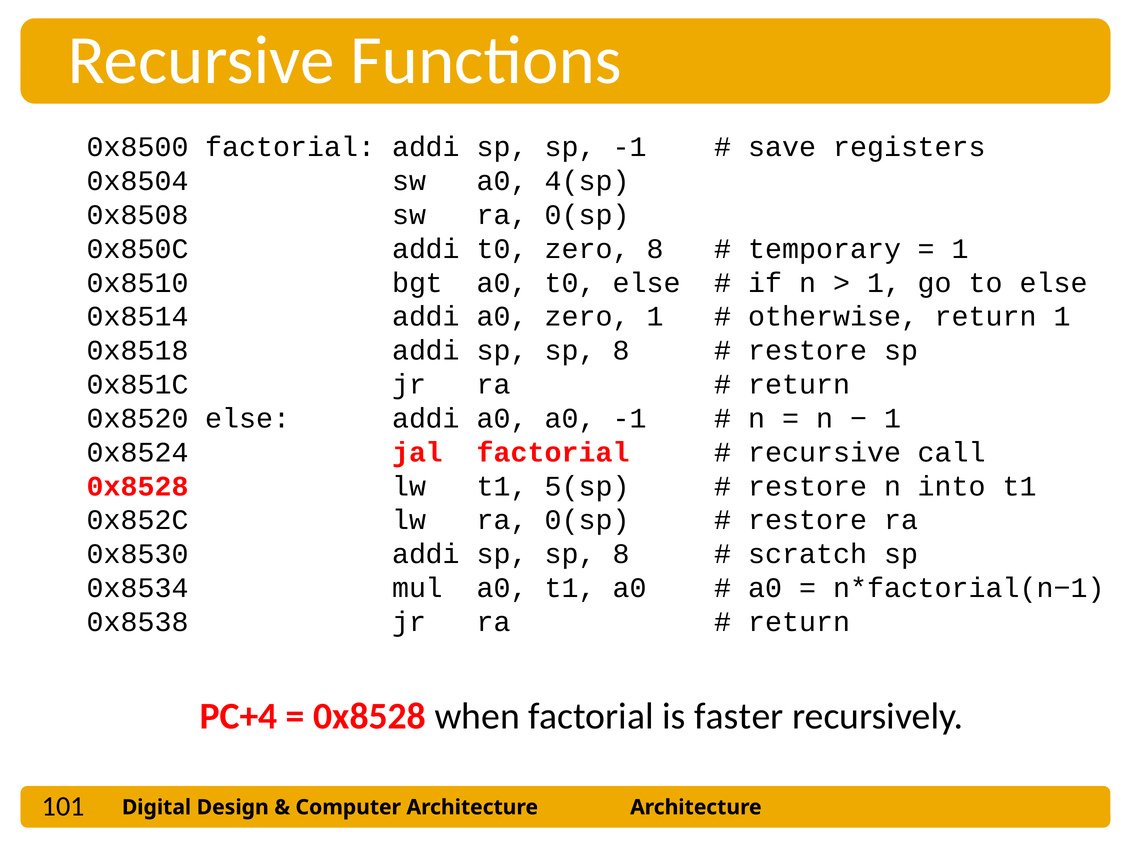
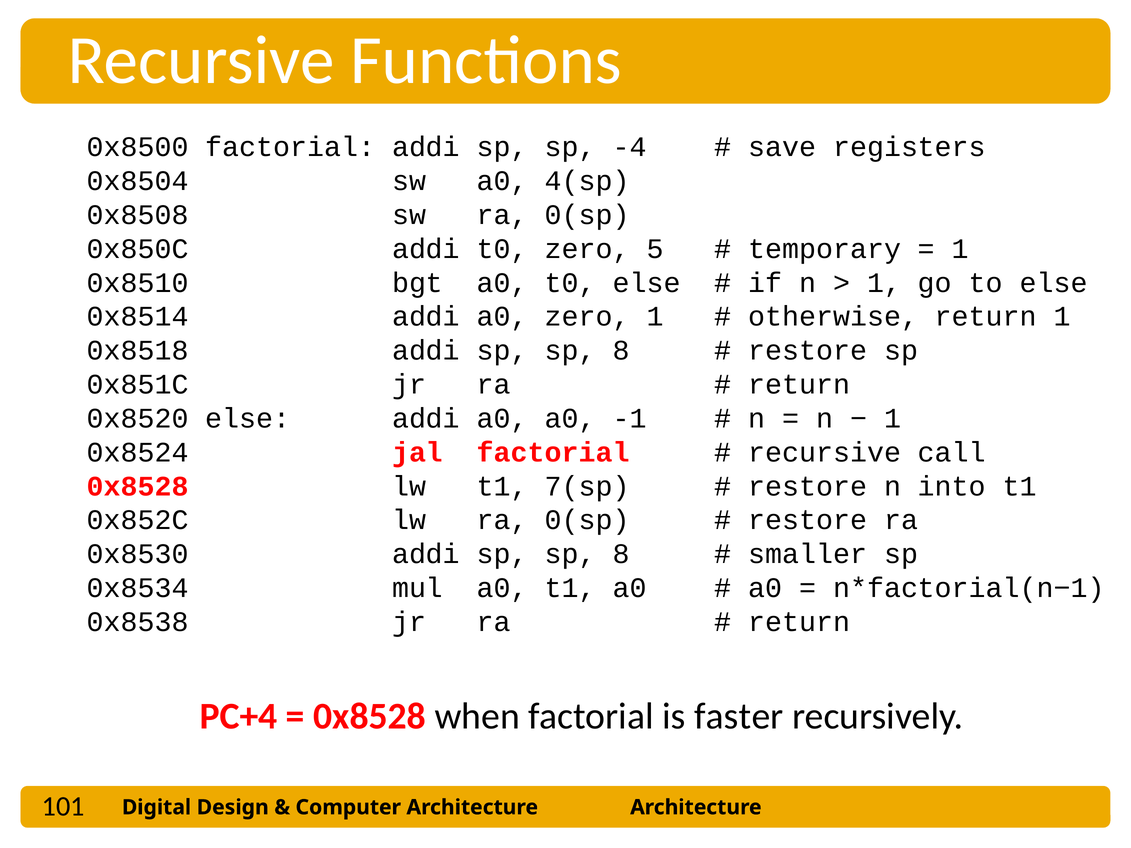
sp -1: -1 -> -4 (630, 147)
zero 8: 8 -> 5 (655, 249)
5(sp: 5(sp -> 7(sp (587, 486)
scratch: scratch -> smaller (808, 554)
